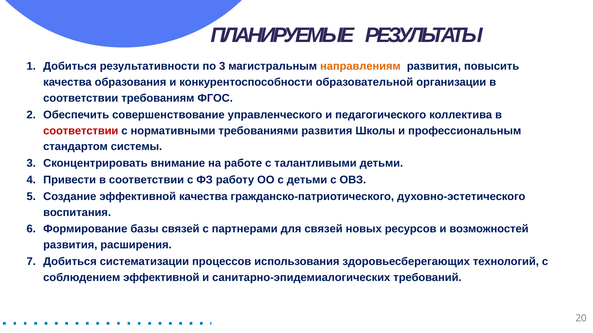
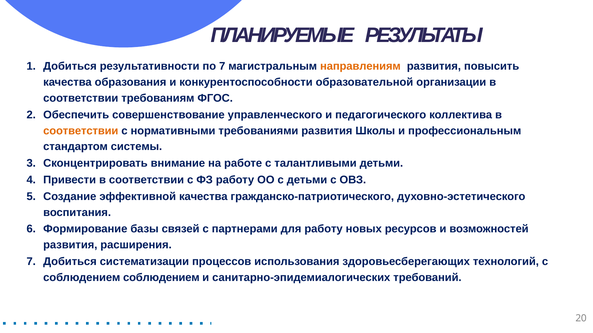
по 3: 3 -> 7 (222, 66)
соответствии colour: red -> orange (81, 131)
для связей: связей -> работу (324, 229)
соблюдением эффективной: эффективной -> соблюдением (161, 278)
